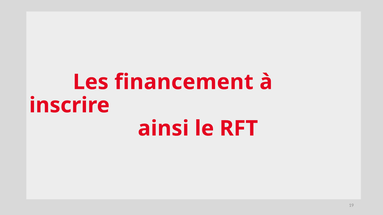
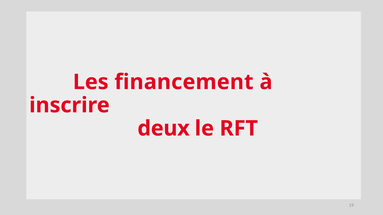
ainsi: ainsi -> deux (164, 129)
